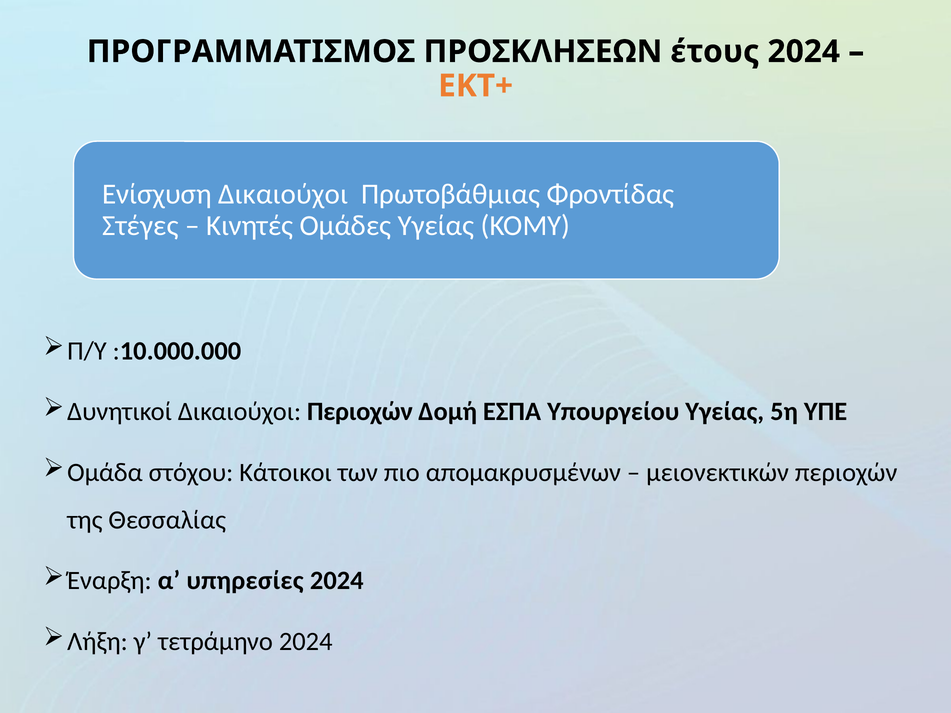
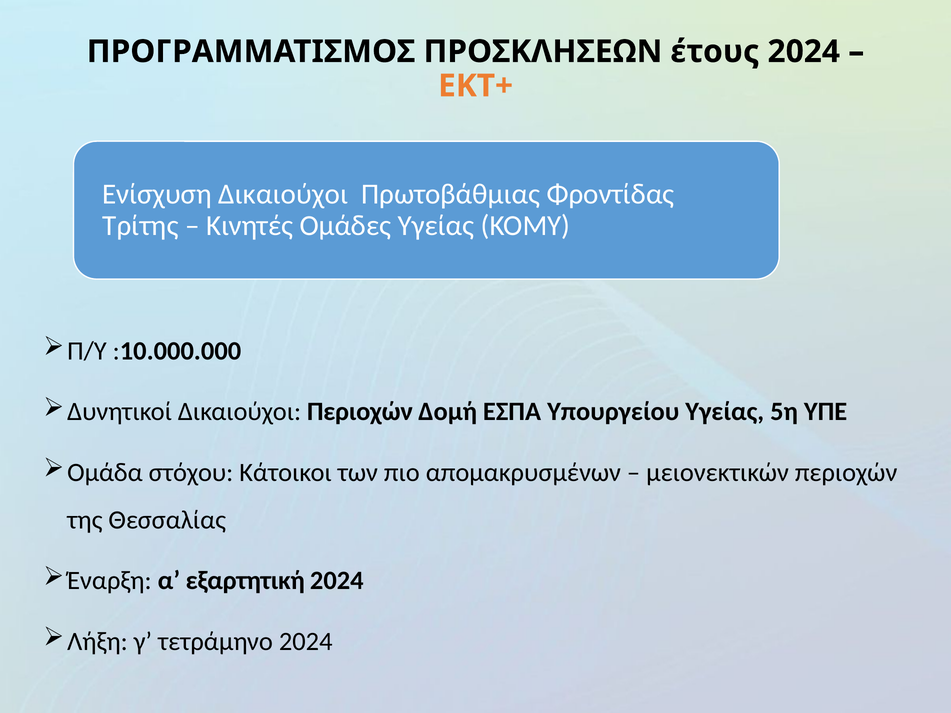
Στέγες: Στέγες -> Τρίτης (140, 226)
υπηρεσίες: υπηρεσίες -> εξαρτητική (245, 581)
